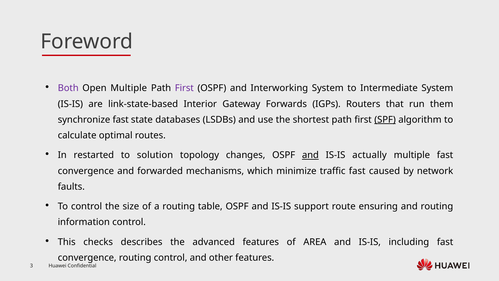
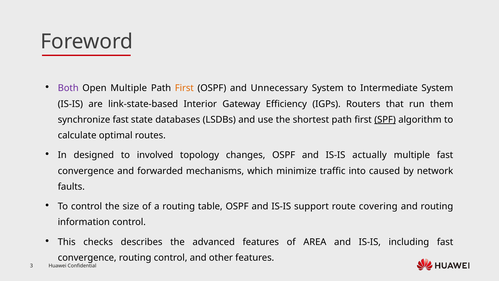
First colour: purple -> orange (184, 88)
Interworking: Interworking -> Unnecessary (279, 88)
Forwards: Forwards -> Efficiency (286, 104)
restarted: restarted -> designed (94, 155)
solution: solution -> involved (155, 155)
and underline: present -> none (310, 155)
traffic fast: fast -> into (357, 171)
ensuring: ensuring -> covering (378, 206)
